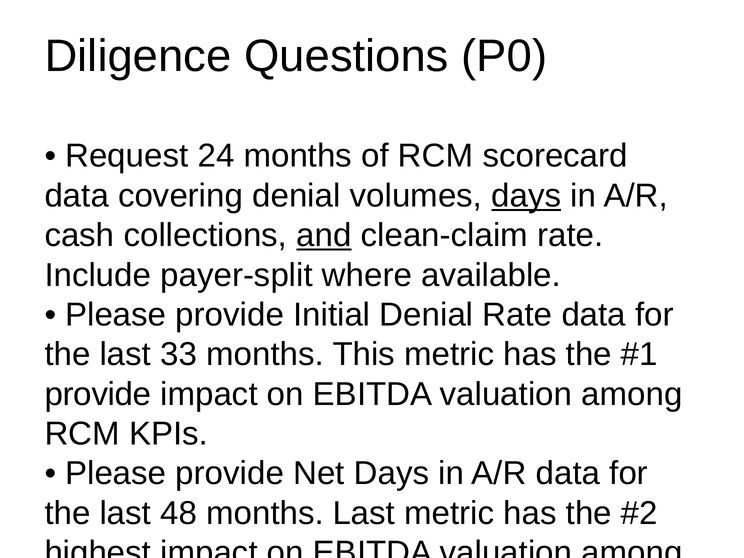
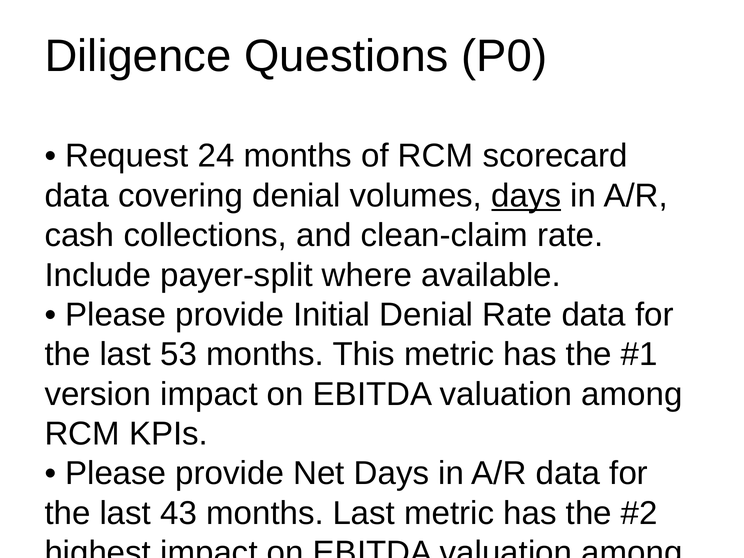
and underline: present -> none (324, 235)
33: 33 -> 53 (179, 354)
provide: provide -> version (98, 394)
48: 48 -> 43 (179, 513)
